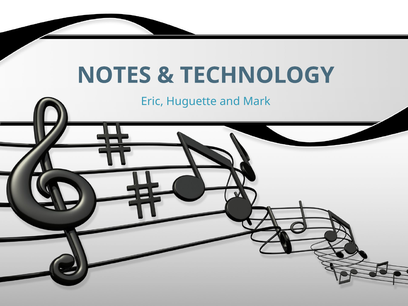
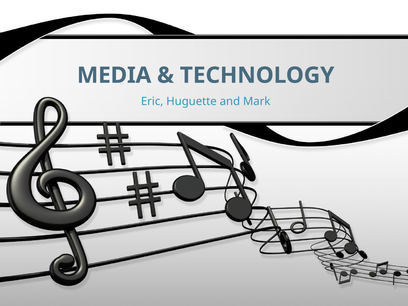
NOTES: NOTES -> MEDIA (114, 75)
